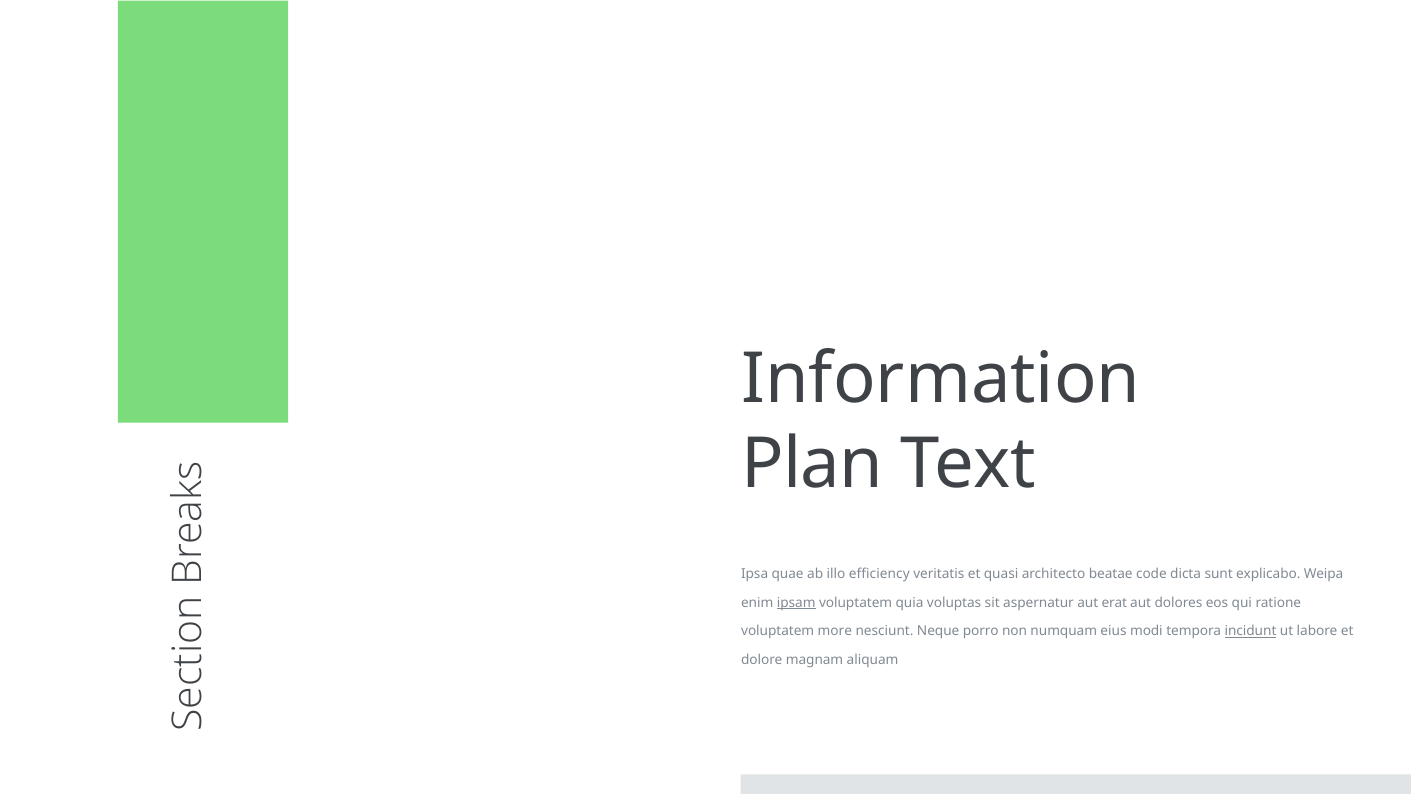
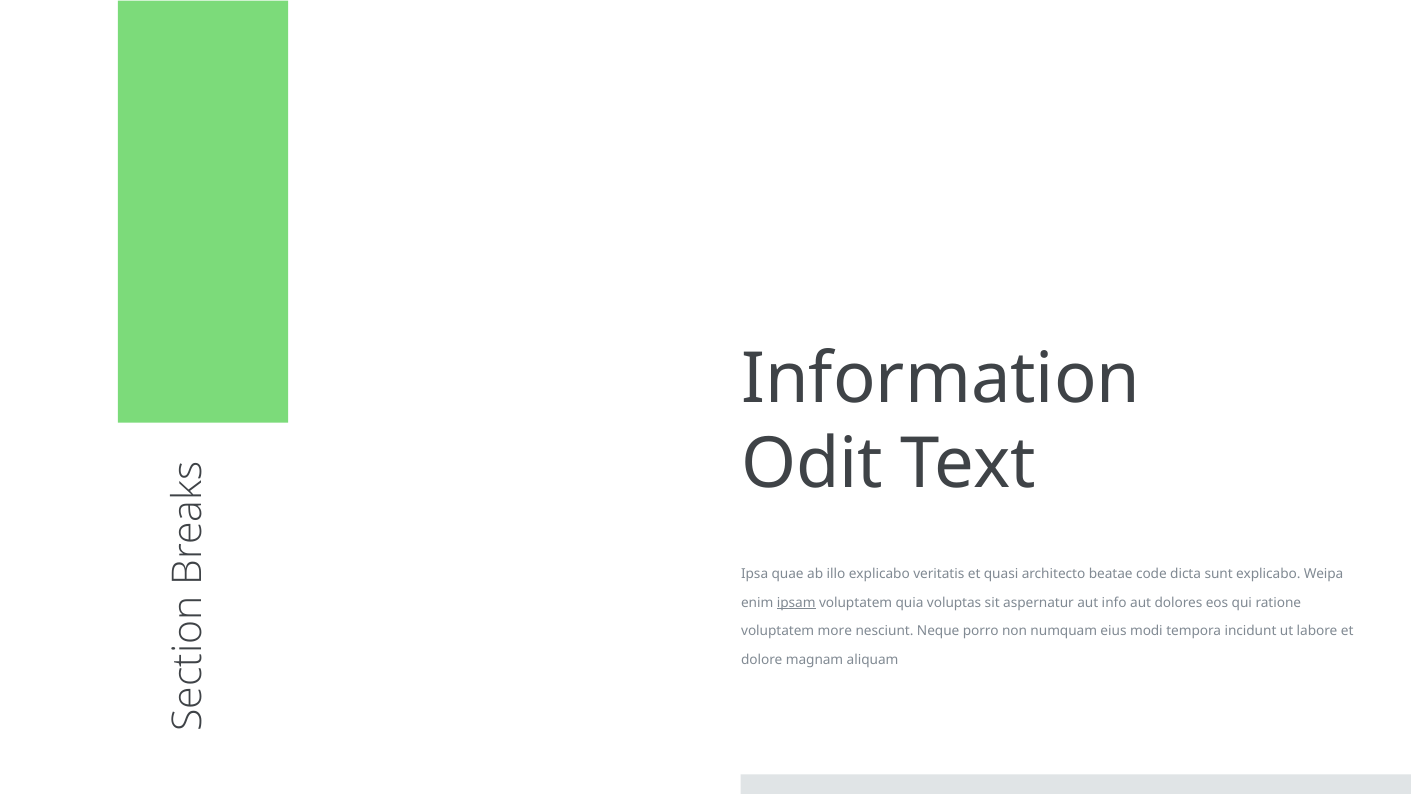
Plan: Plan -> Odit (812, 464)
illo efficiency: efficiency -> explicabo (879, 574)
erat: erat -> info (1114, 602)
incidunt underline: present -> none (1251, 631)
